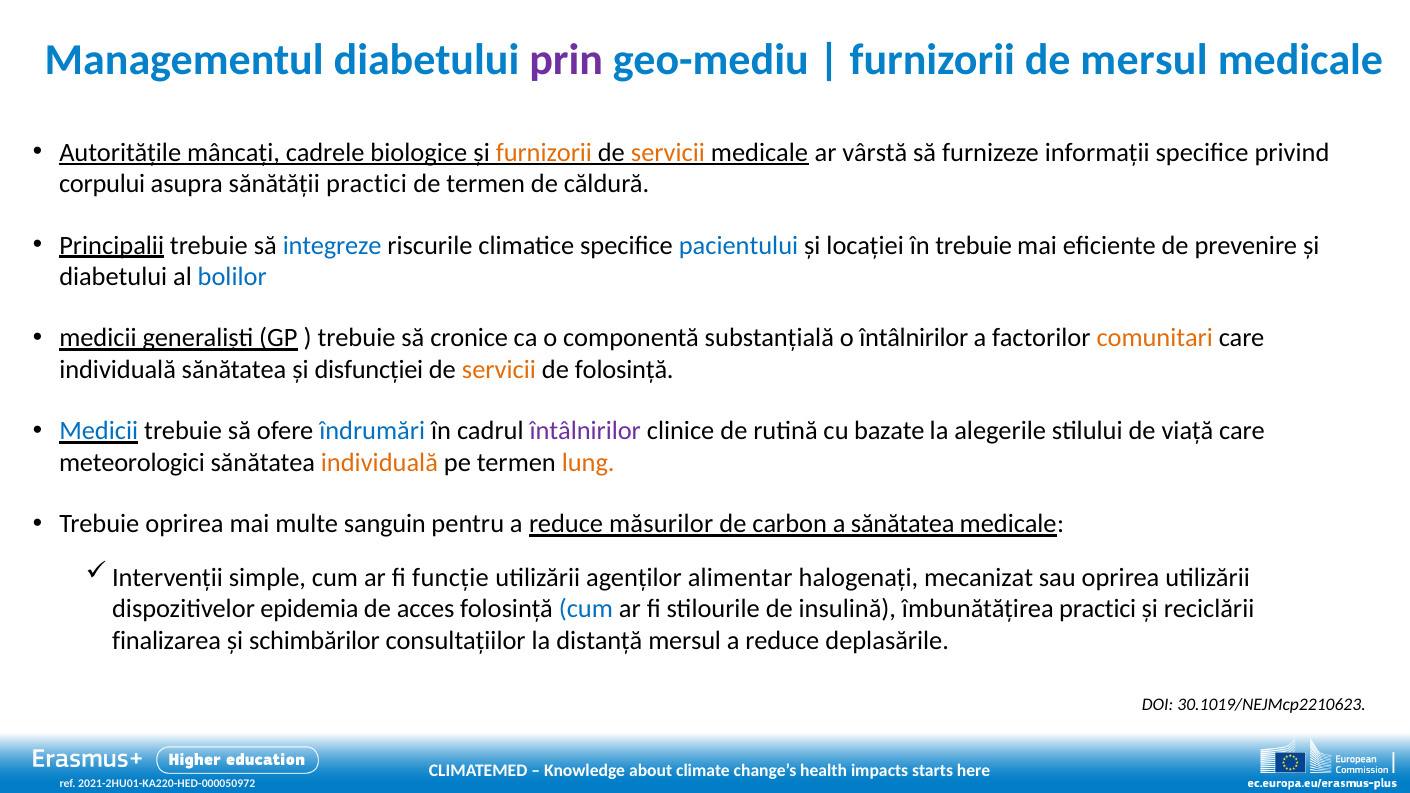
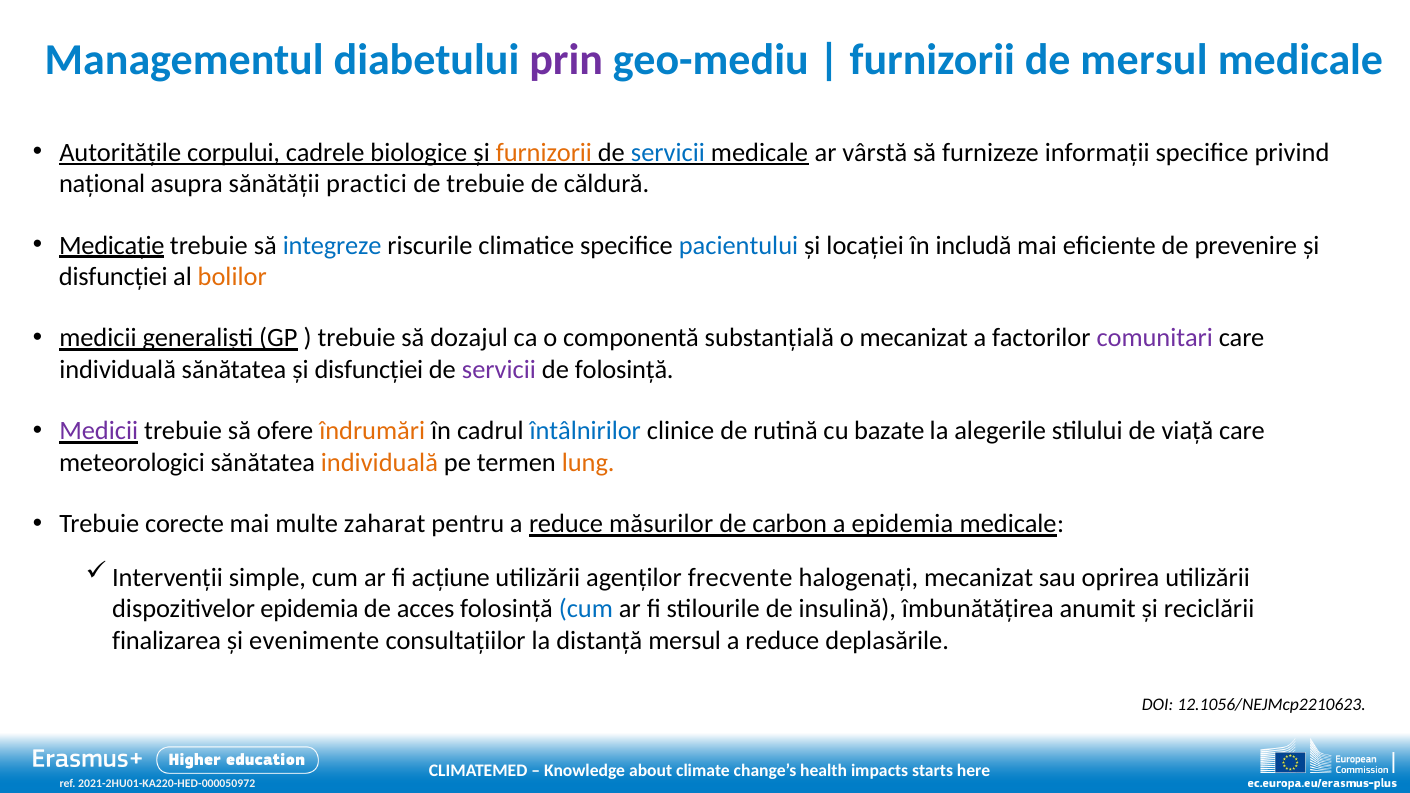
mâncați: mâncați -> corpului (234, 152)
servicii colour: orange -> blue (668, 152)
corpului: corpului -> național (102, 184)
de termen: termen -> trebuie (486, 184)
Principalii: Principalii -> Medicație (112, 245)
în trebuie: trebuie -> includă (974, 245)
diabetului: diabetului -> disfuncției (113, 277)
bolilor colour: blue -> orange (232, 277)
cronice: cronice -> dozajul (469, 338)
o întâlnirilor: întâlnirilor -> mecanizat (914, 338)
comunitari colour: orange -> purple (1155, 338)
servicii colour: orange -> purple (499, 370)
Medicii colour: blue -> purple (99, 431)
îndrumări colour: blue -> orange (372, 431)
întâlnirilor colour: purple -> blue (585, 431)
Trebuie oprirea: oprirea -> corecte (185, 524)
sanguin: sanguin -> zaharat (385, 524)
a sănătatea: sănătatea -> epidemia (902, 524)
funcție: funcție -> acțiune (451, 578)
alimentar: alimentar -> frecvente (740, 578)
îmbunătățirea practici: practici -> anumit (1098, 609)
schimbărilor: schimbărilor -> evenimente (314, 641)
30.1019/NEJMcp2210623: 30.1019/NEJMcp2210623 -> 12.1056/NEJMcp2210623 (1272, 704)
